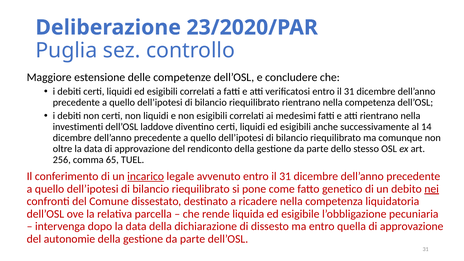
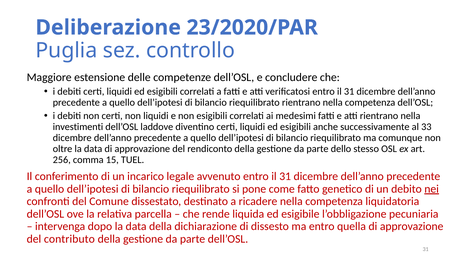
14: 14 -> 33 (426, 127)
65: 65 -> 15 (112, 160)
incarico underline: present -> none (146, 176)
autonomie: autonomie -> contributo (69, 239)
